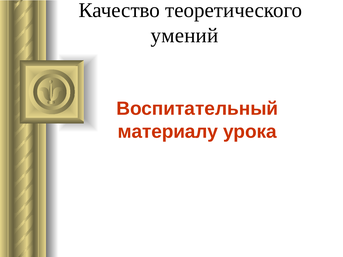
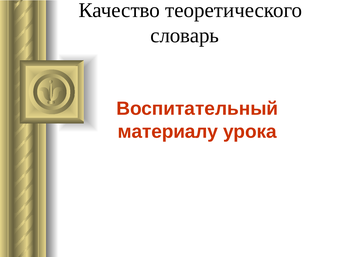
умений: умений -> словарь (185, 35)
